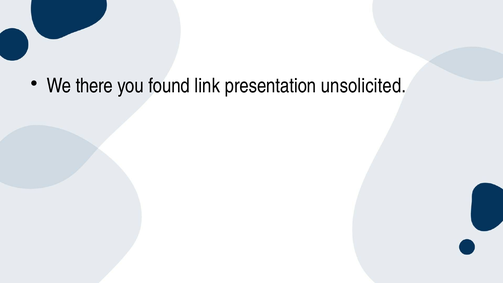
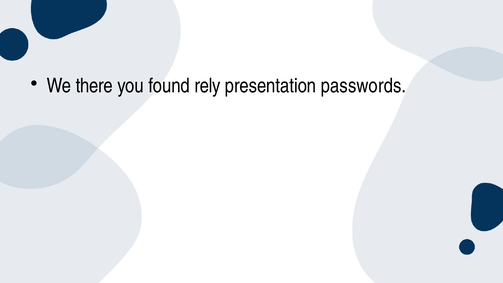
link: link -> rely (207, 86)
unsolicited: unsolicited -> passwords (364, 86)
